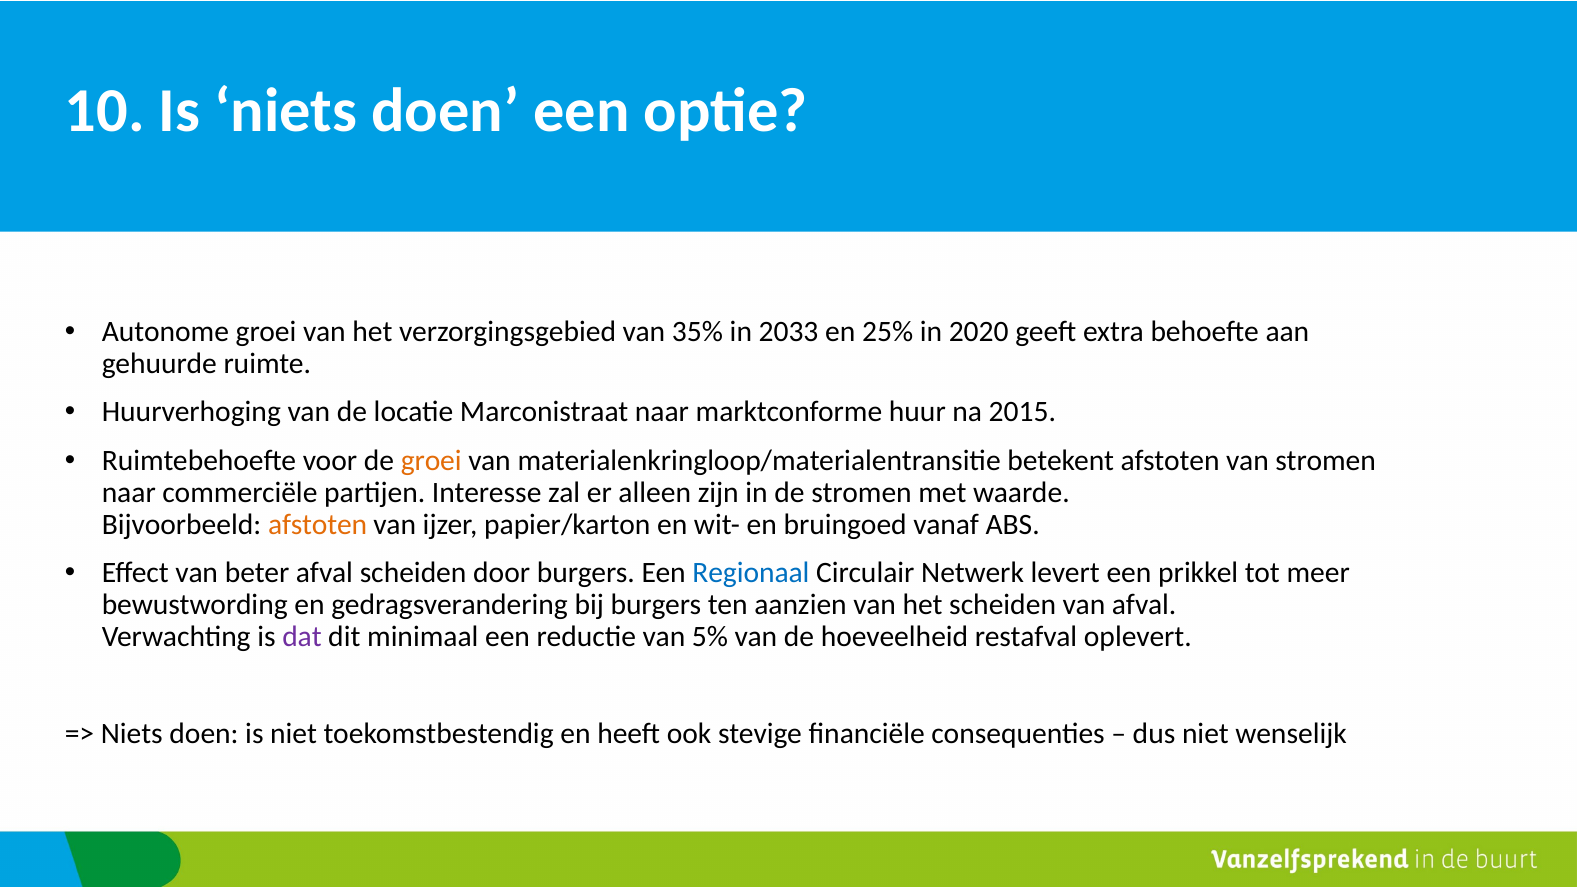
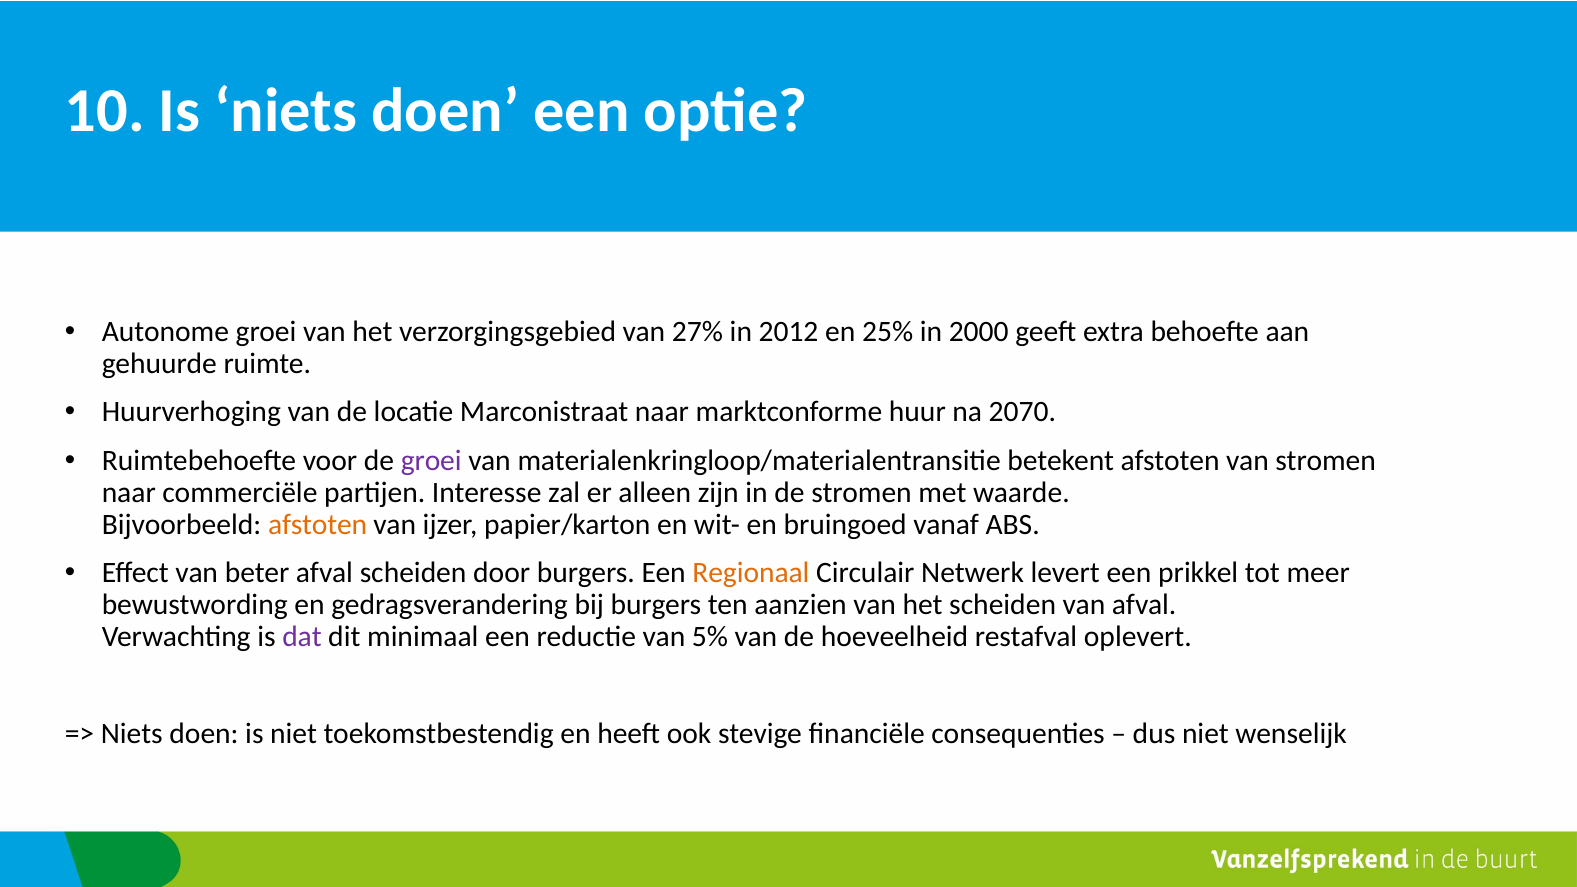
35%: 35% -> 27% (697, 332)
2033: 2033 -> 2012 (789, 332)
2020: 2020 -> 2000 (979, 332)
2015: 2015 -> 2070 (1022, 412)
groei colour: orange -> purple (431, 461)
Regionaal colour: blue -> orange (751, 573)
